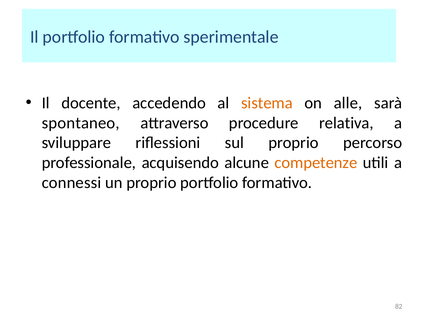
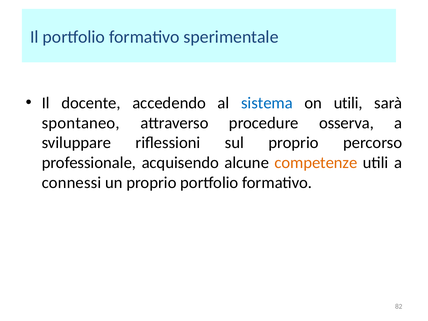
sistema colour: orange -> blue (267, 103)
on alle: alle -> utili (348, 103)
relativa: relativa -> osserva (346, 123)
